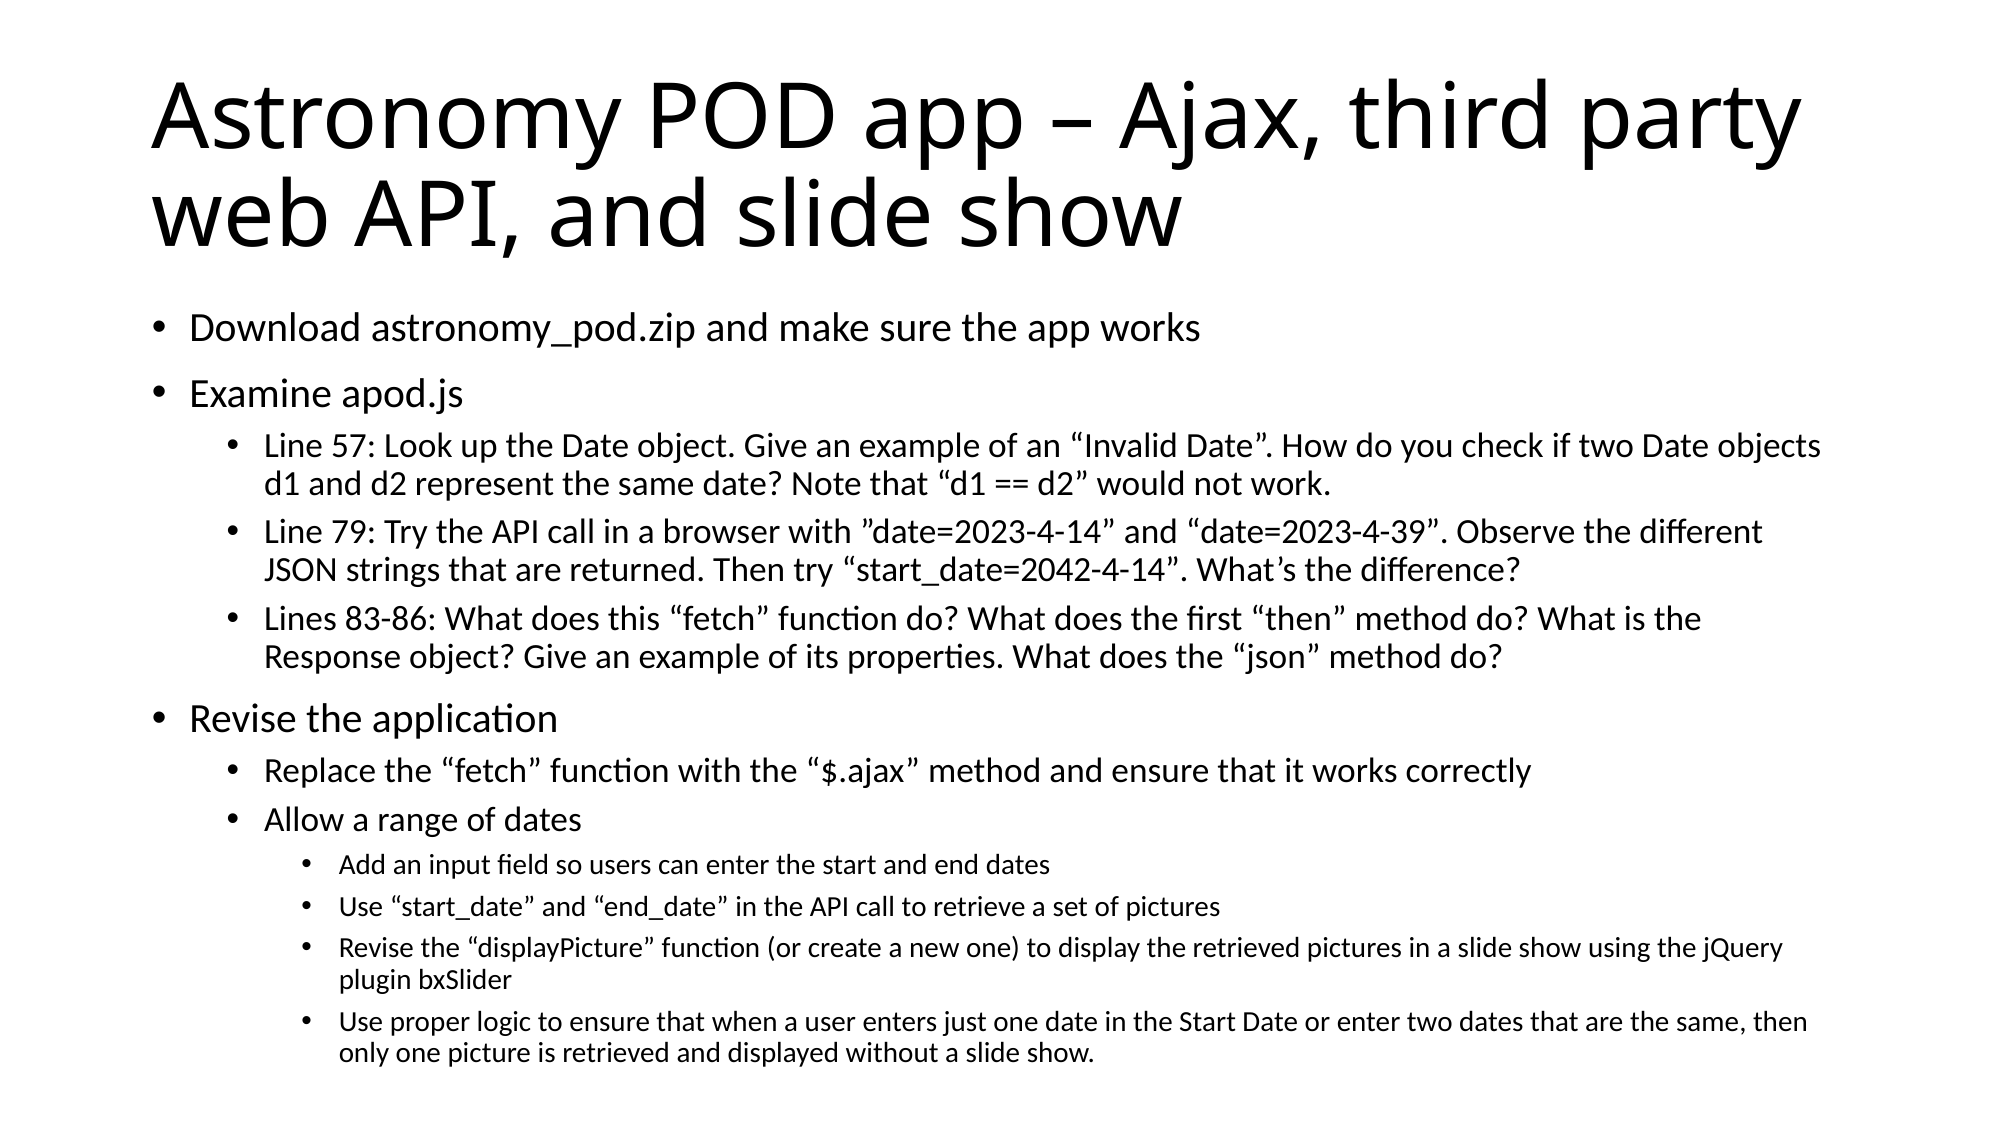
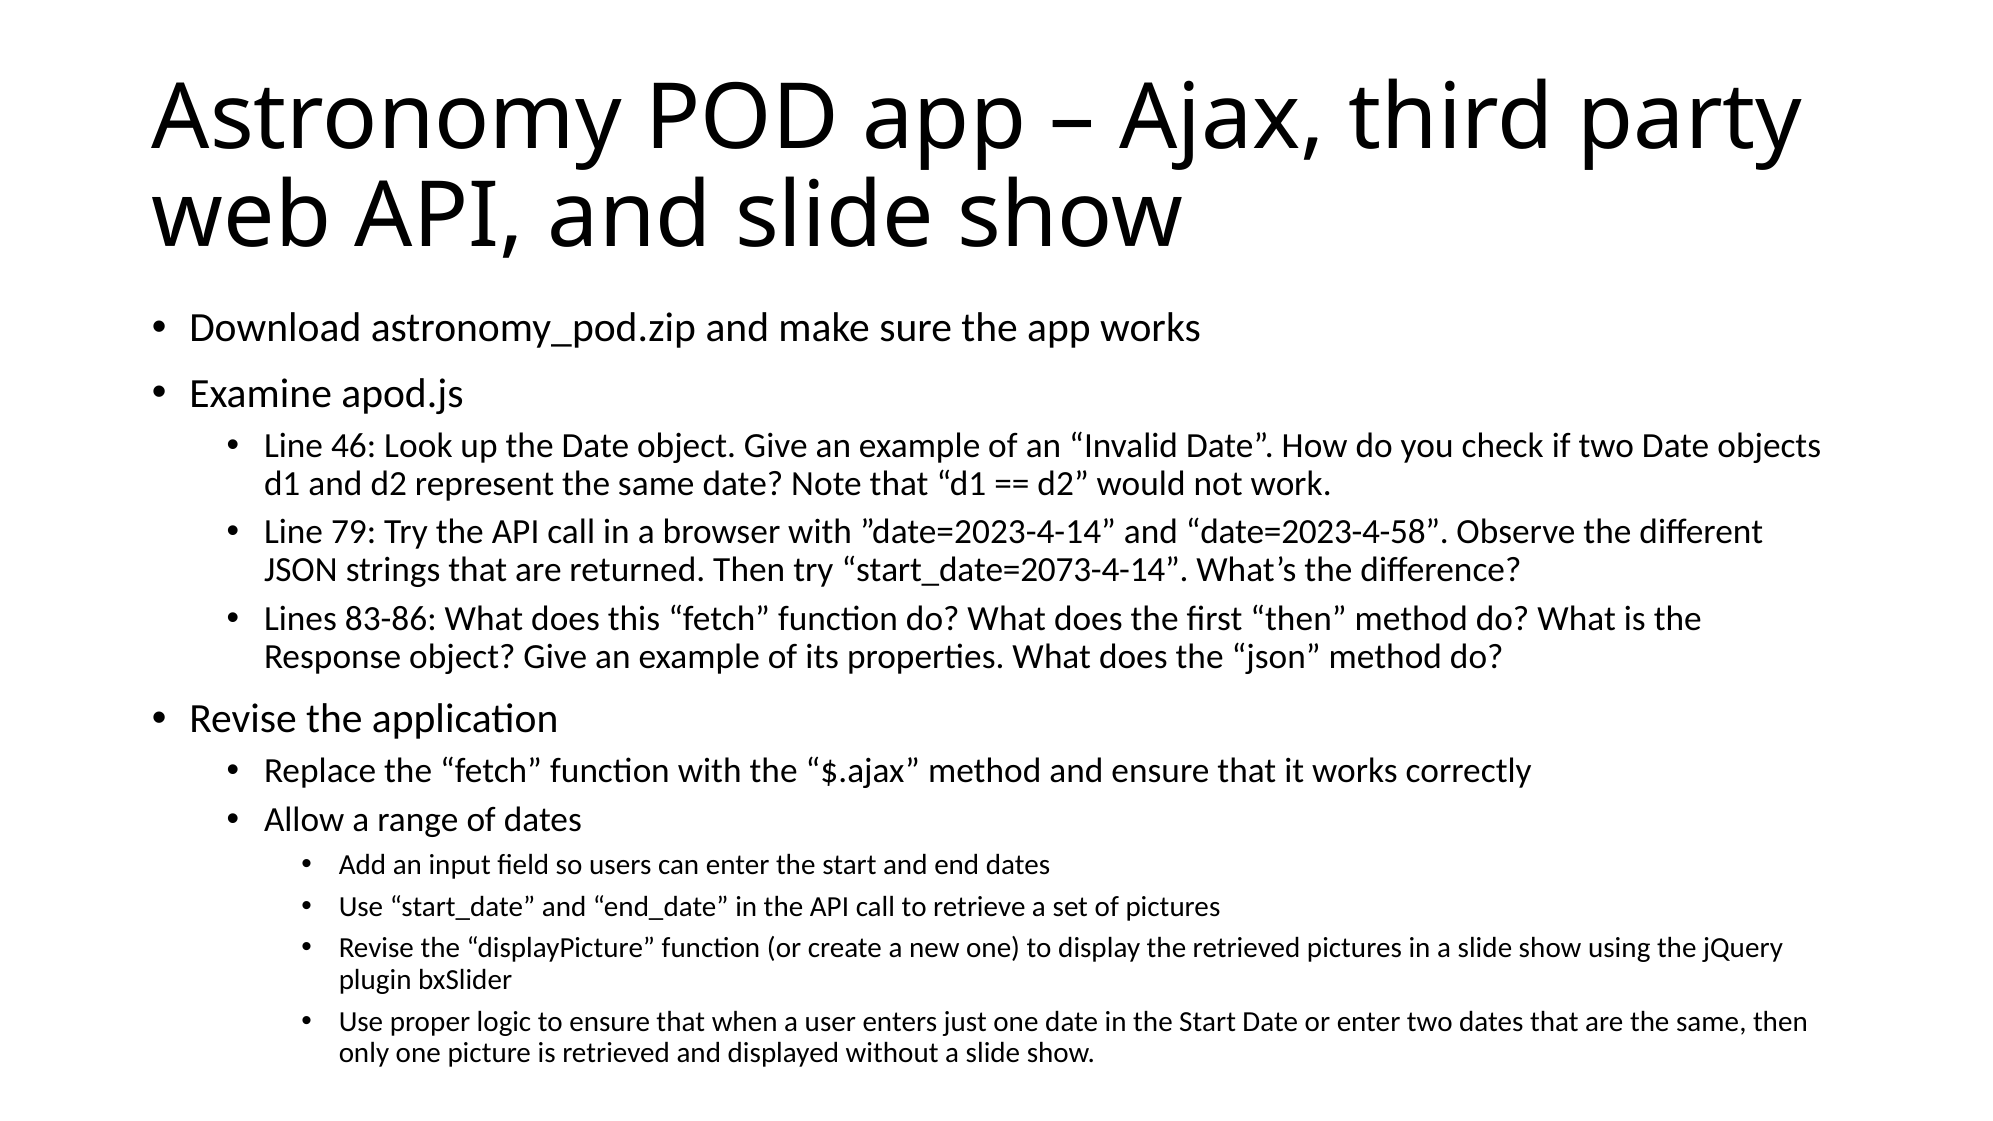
57: 57 -> 46 (354, 446)
date=2023-4-39: date=2023-4-39 -> date=2023-4-58 (1317, 532)
start_date=2042-4-14: start_date=2042-4-14 -> start_date=2073-4-14 (1015, 570)
